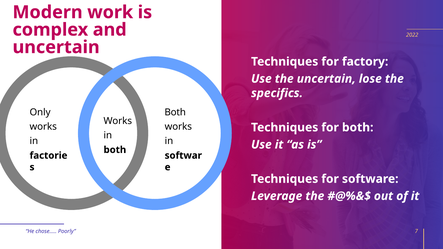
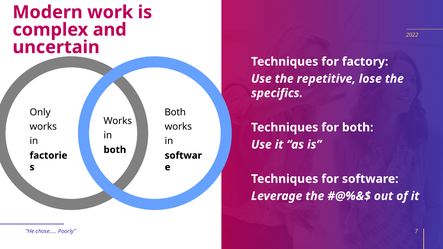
the uncertain: uncertain -> repetitive (326, 79)
